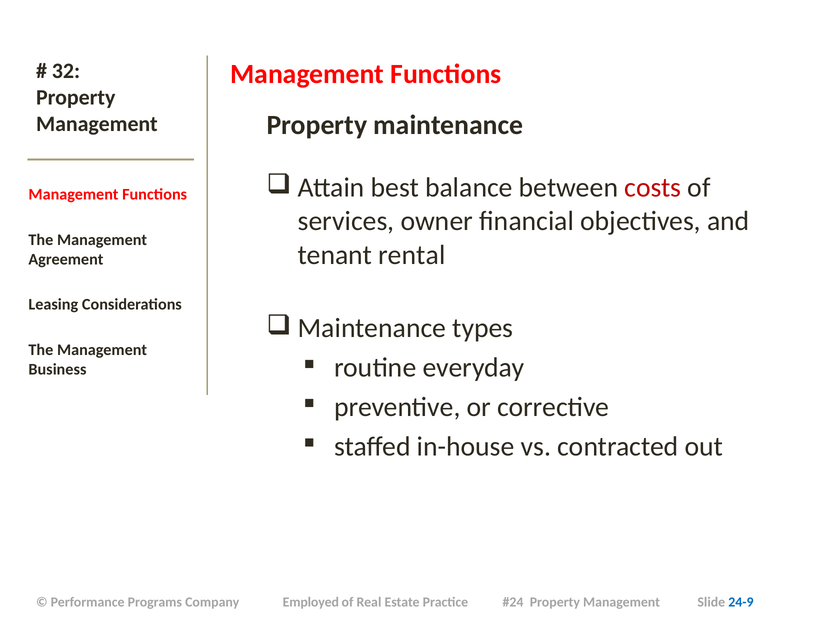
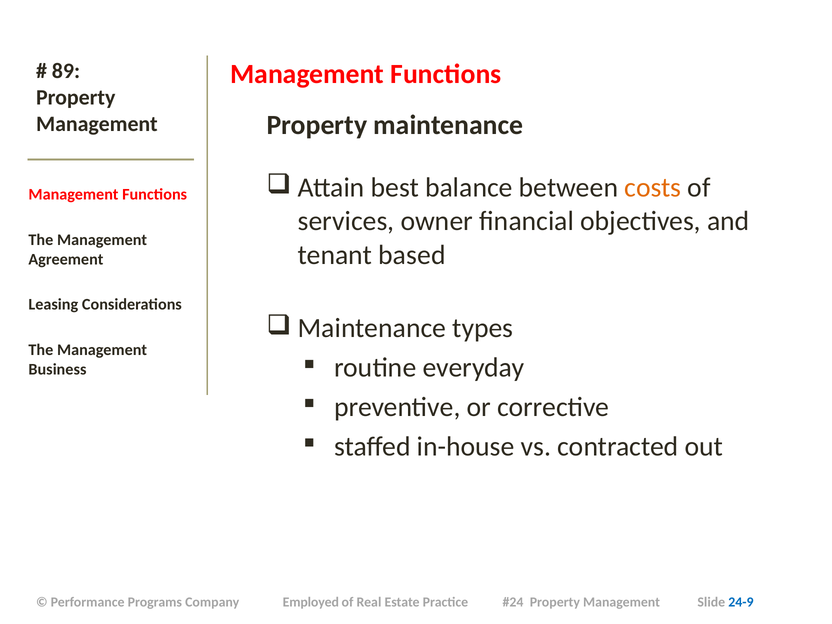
32: 32 -> 89 (66, 71)
costs colour: red -> orange (653, 187)
rental: rental -> based (412, 255)
